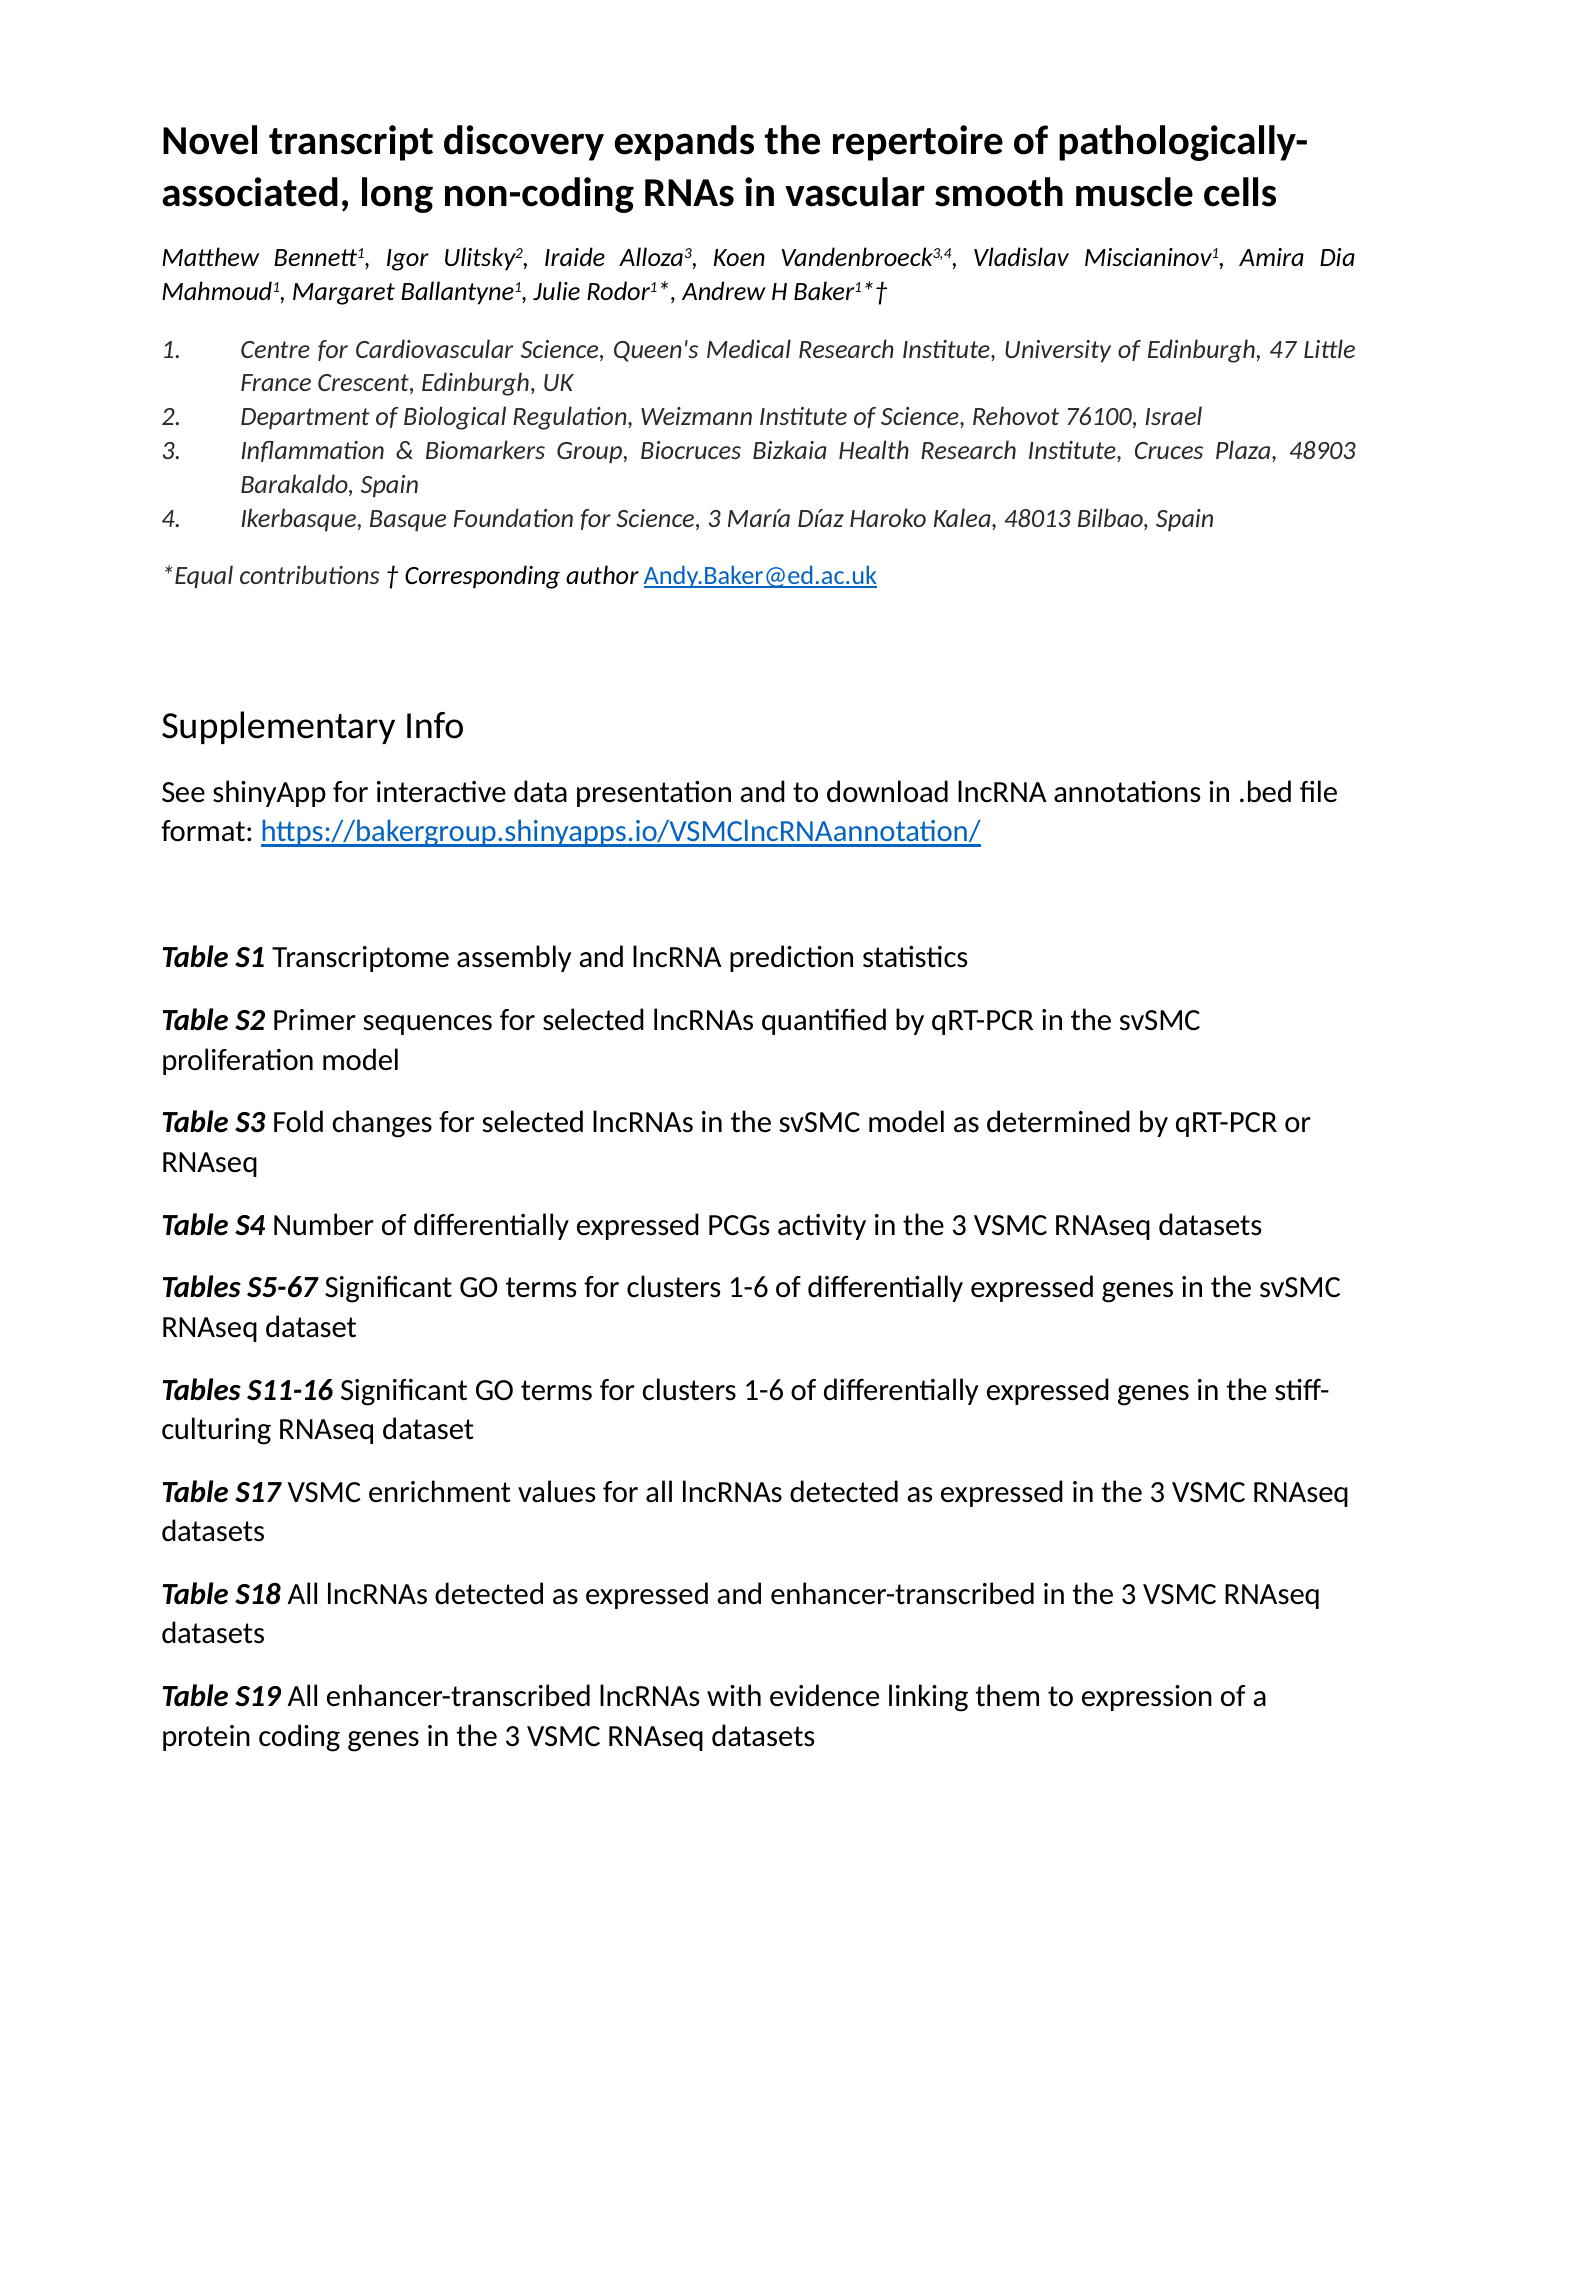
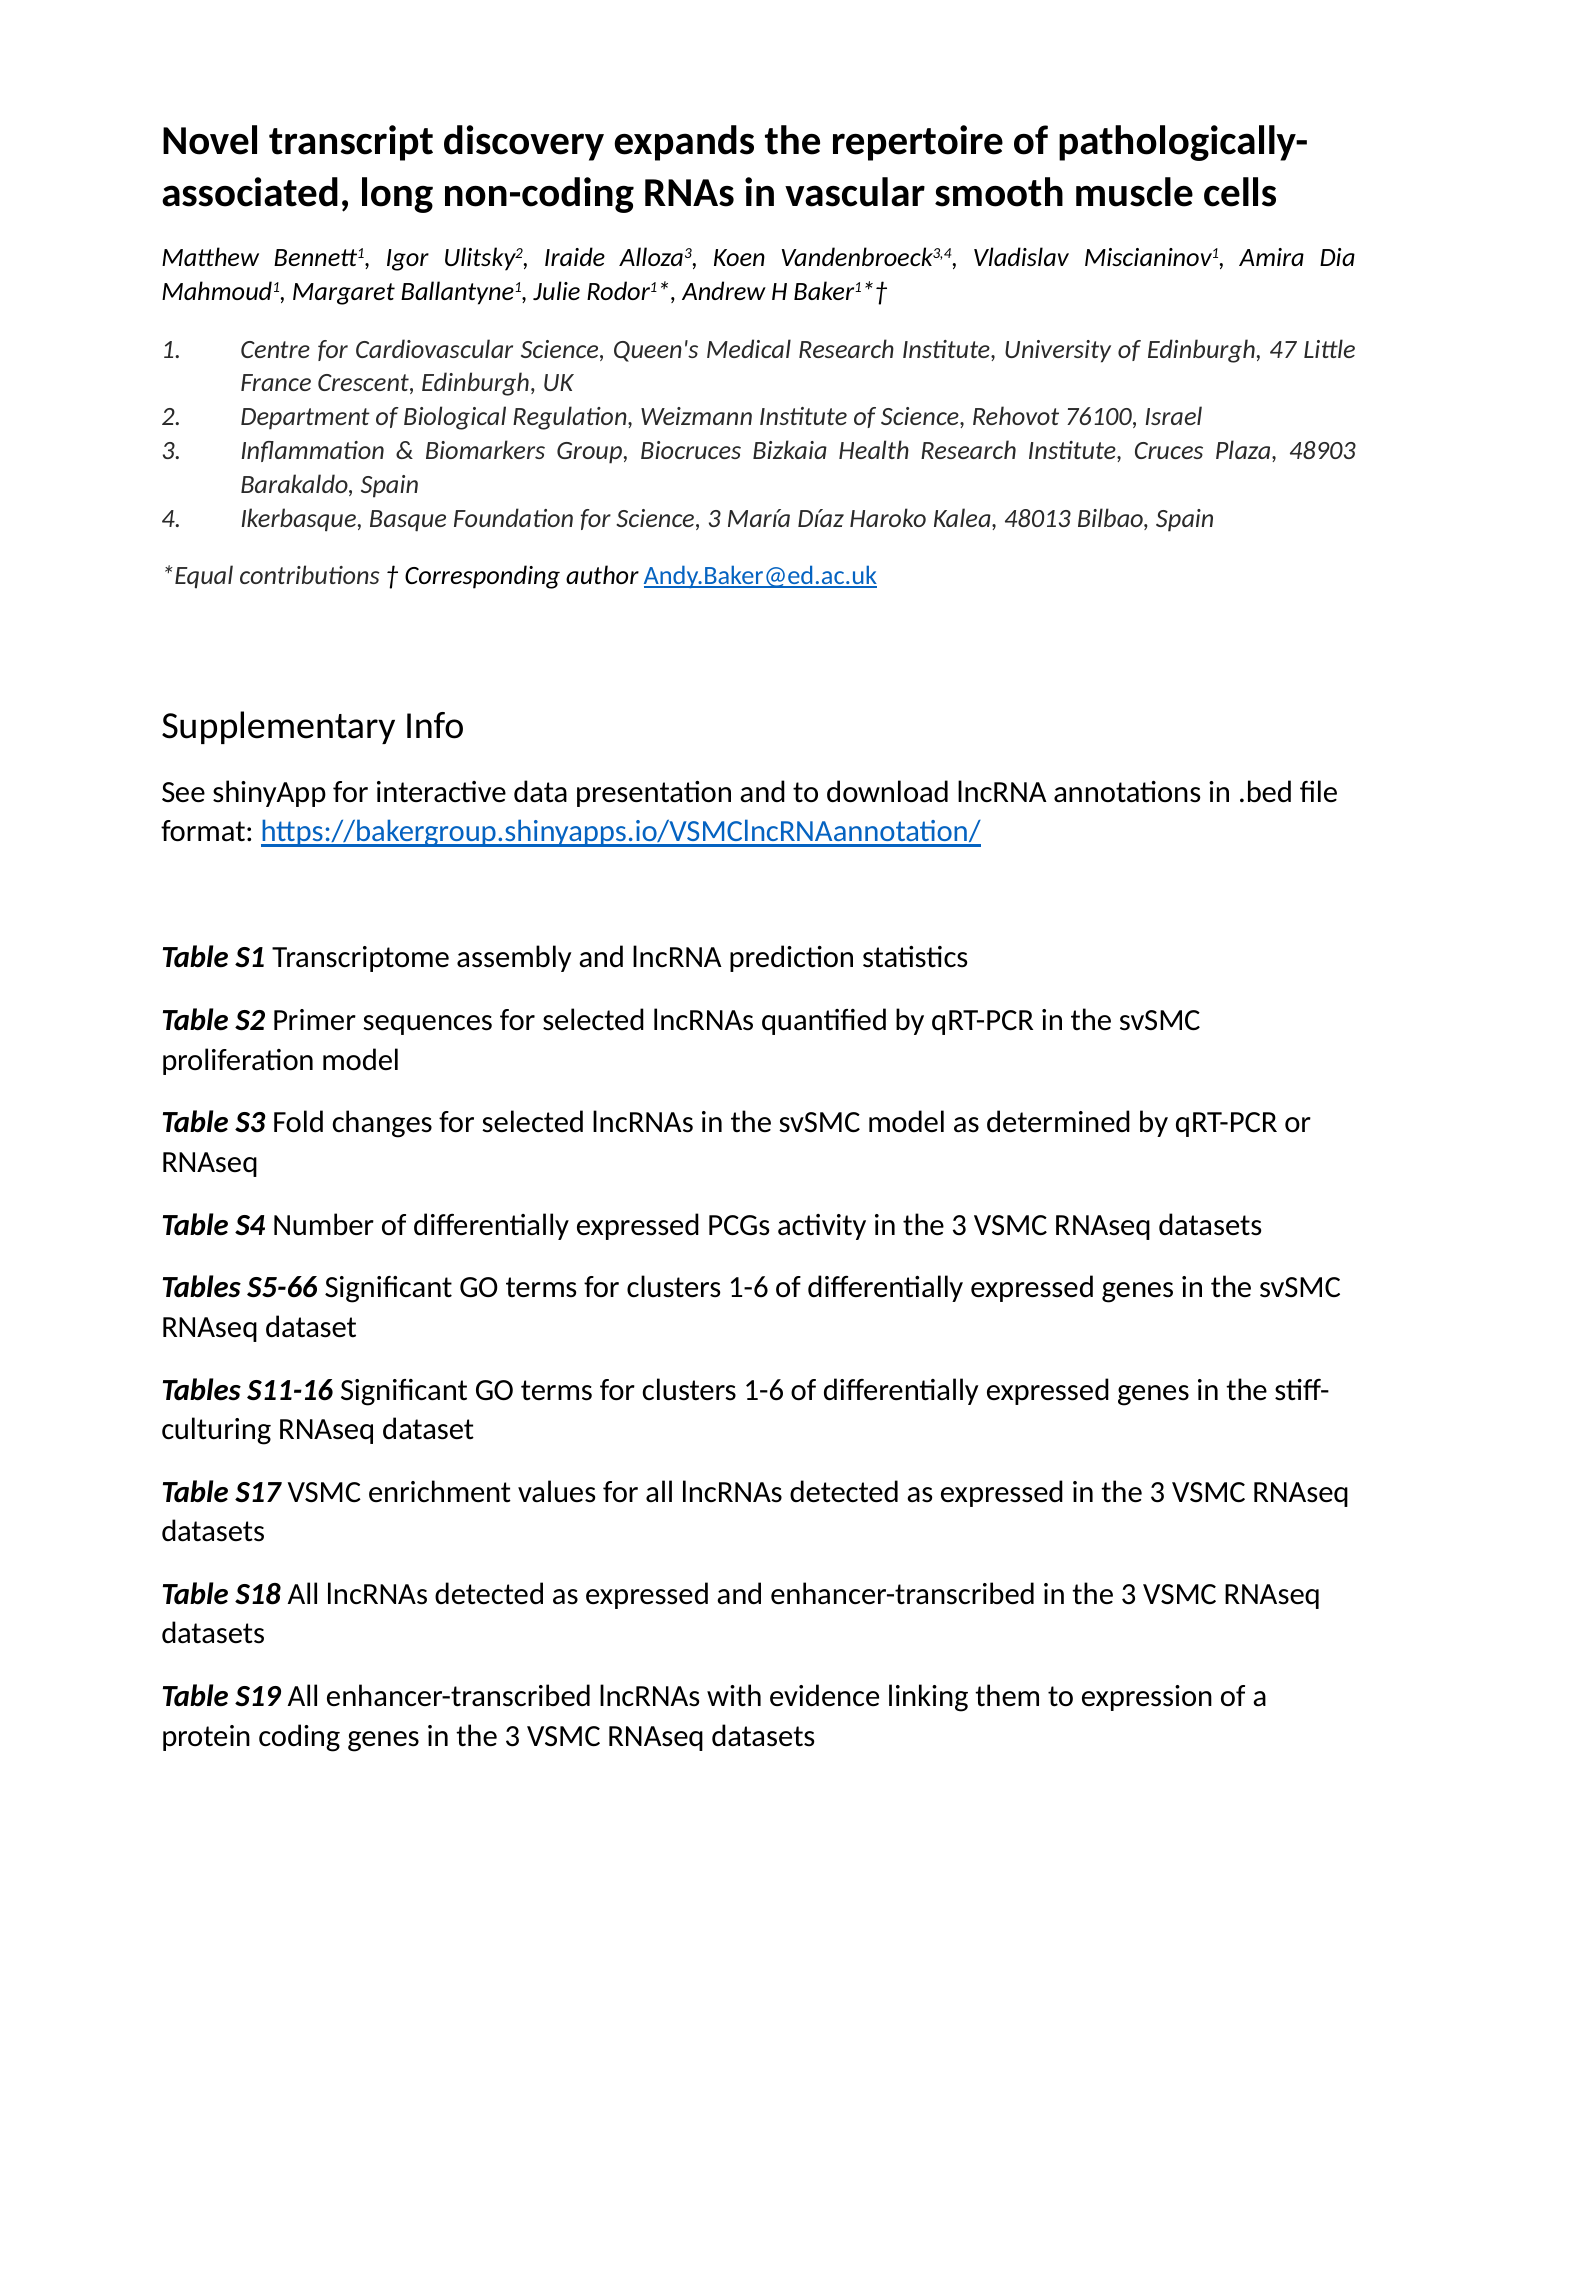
S5-67: S5-67 -> S5-66 (282, 1288)
